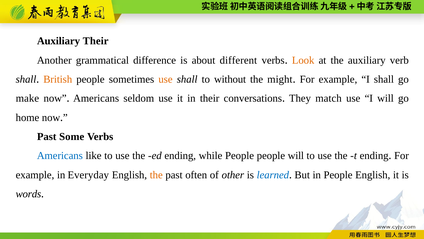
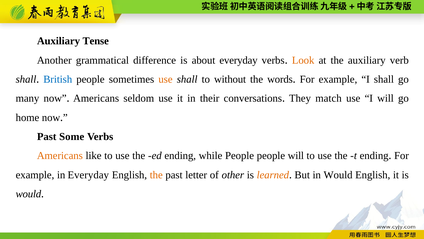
Auxiliary Their: Their -> Tense (96, 41)
about different: different -> everyday (239, 60)
British colour: orange -> blue (58, 79)
might: might -> words (280, 79)
make: make -> many (27, 98)
Americans colour: blue -> orange (60, 156)
often: often -> letter (196, 175)
learned colour: blue -> orange (273, 175)
in People: People -> Would (338, 175)
words: words -> would (28, 194)
